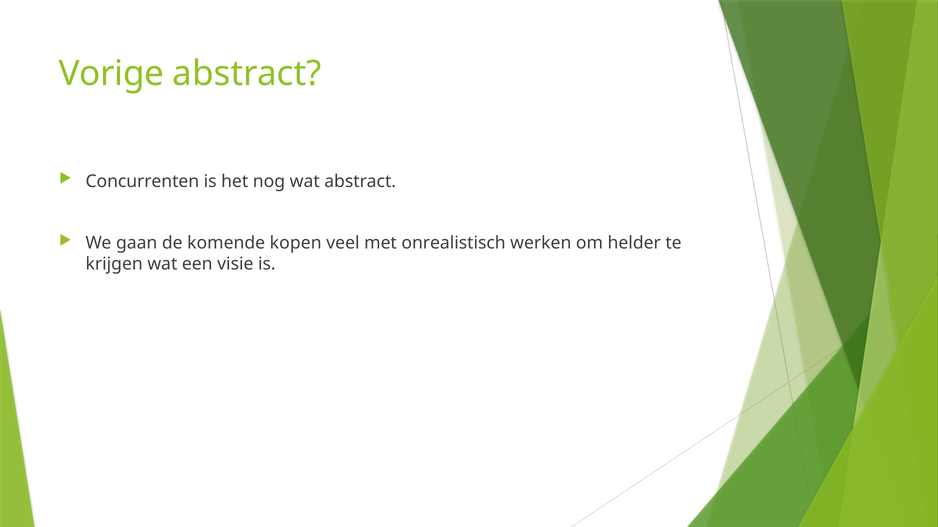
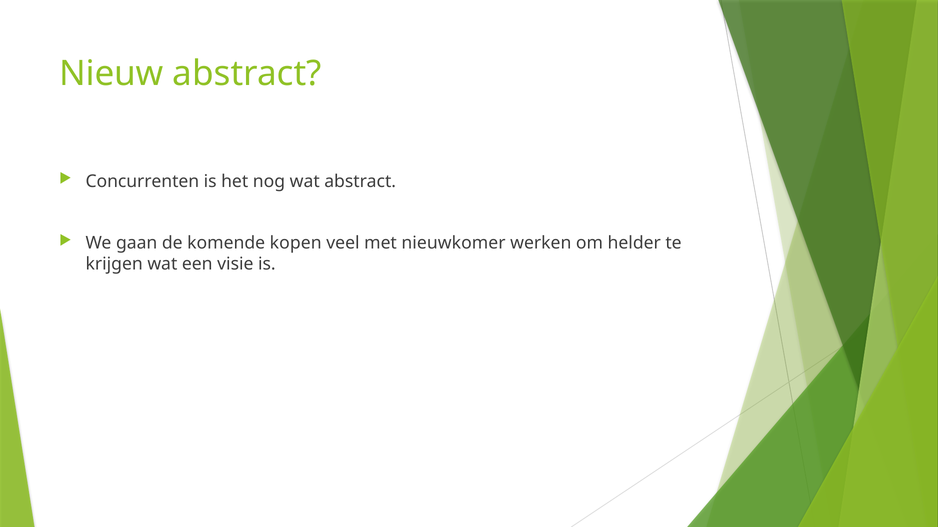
Vorige: Vorige -> Nieuw (111, 74)
onrealistisch: onrealistisch -> nieuwkomer (453, 243)
